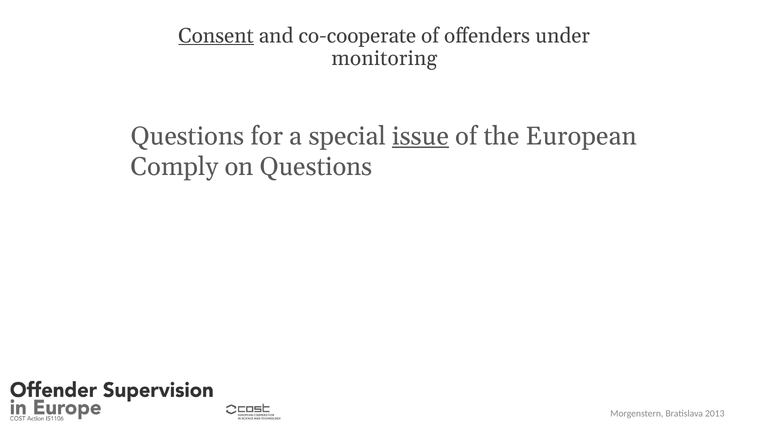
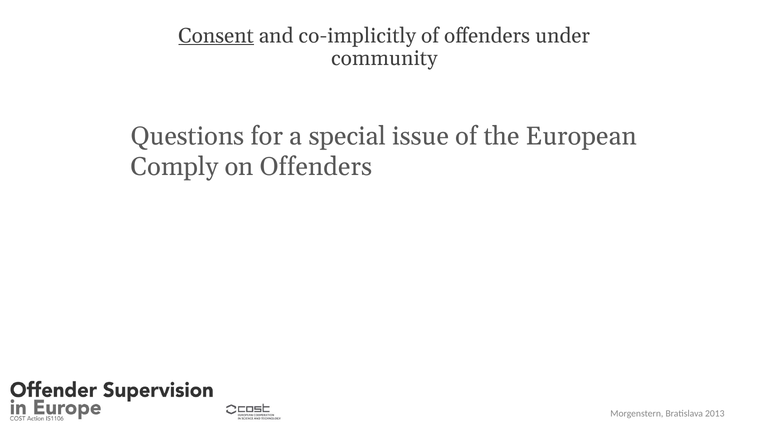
co-cooperate: co-cooperate -> co-implicitly (357, 36)
monitoring: monitoring -> community (384, 58)
issue underline: present -> none (421, 136)
on Questions: Questions -> Offenders (316, 167)
